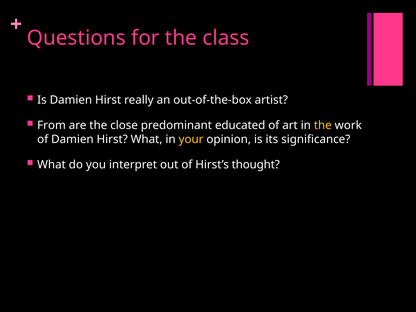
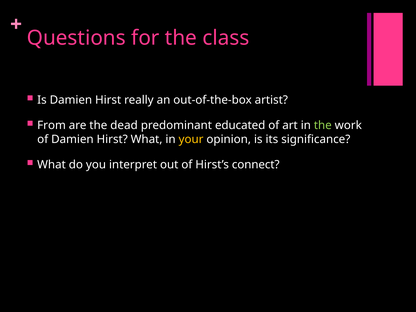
close: close -> dead (124, 125)
the colour: yellow -> light green (323, 125)
thought: thought -> connect (256, 165)
